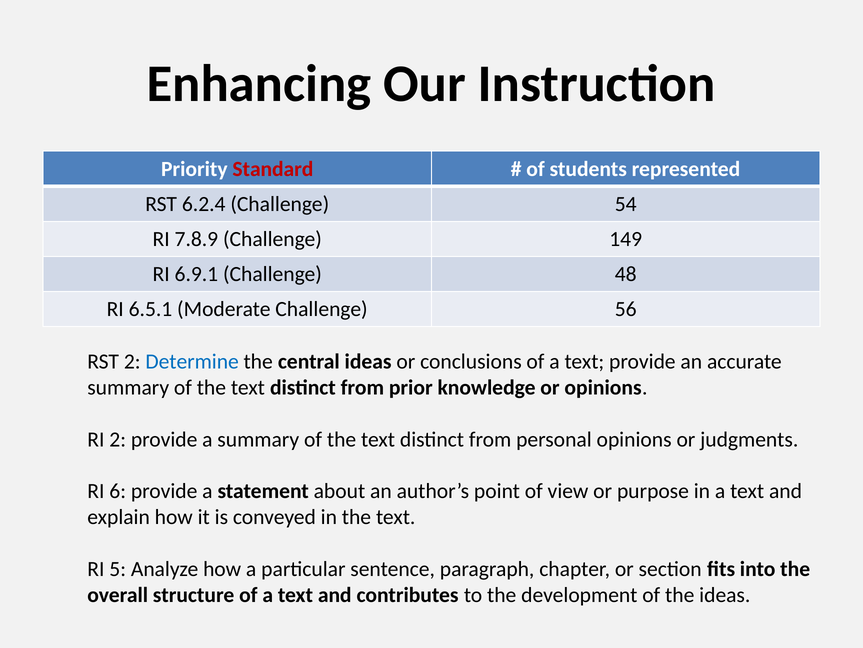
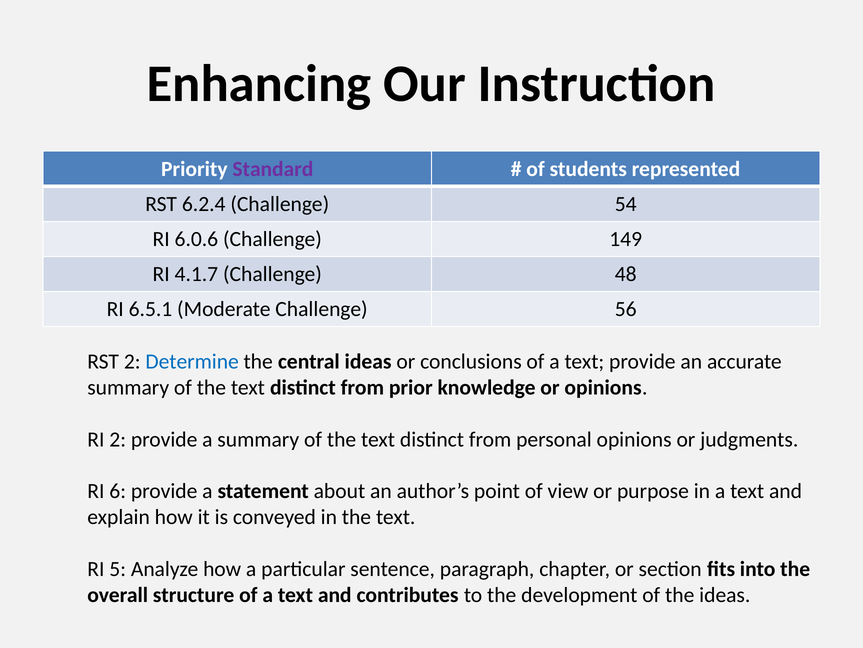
Standard colour: red -> purple (273, 169)
7.8.9: 7.8.9 -> 6.0.6 (196, 239)
6.9.1: 6.9.1 -> 4.1.7 (196, 274)
